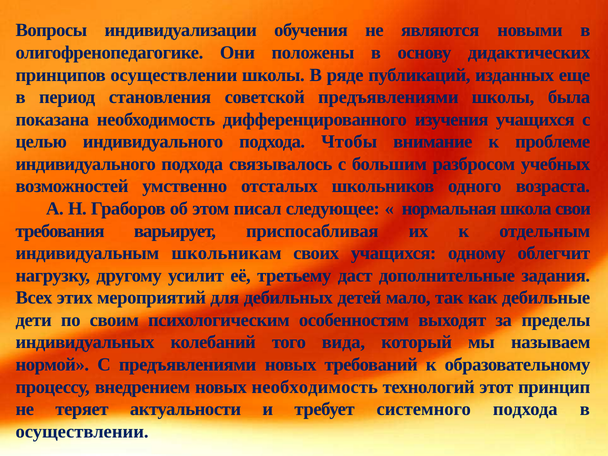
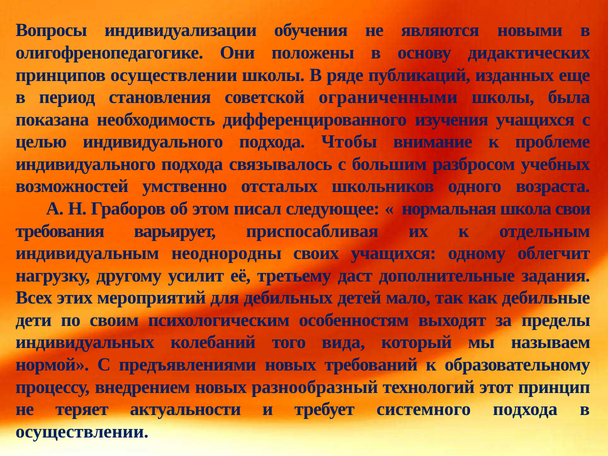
советской предъявлениями: предъявлениями -> ограниченными (388, 97)
школьникам: школьникам -> неоднородны (227, 253)
новых необходимость: необходимость -> разнообразный (315, 387)
